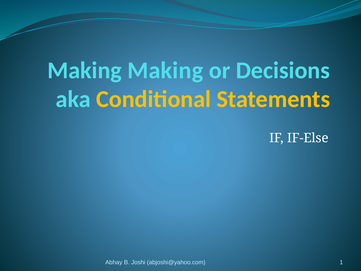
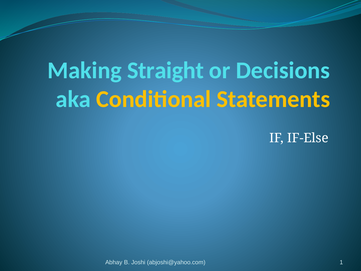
Making Making: Making -> Straight (165, 70)
